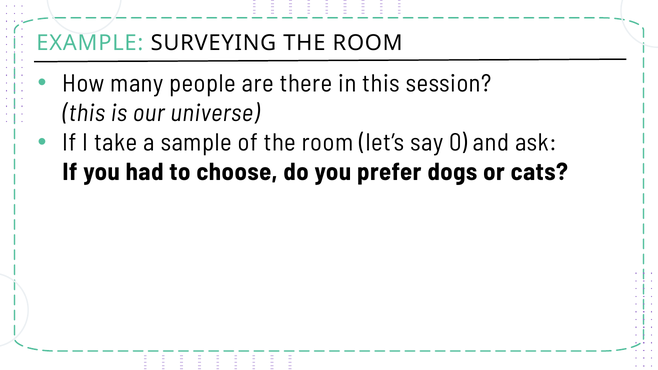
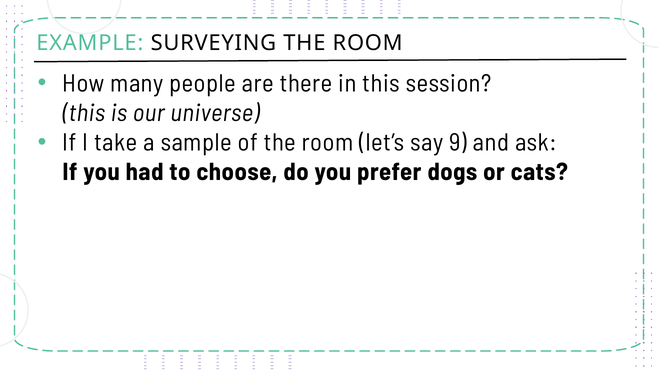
0: 0 -> 9 (458, 143)
